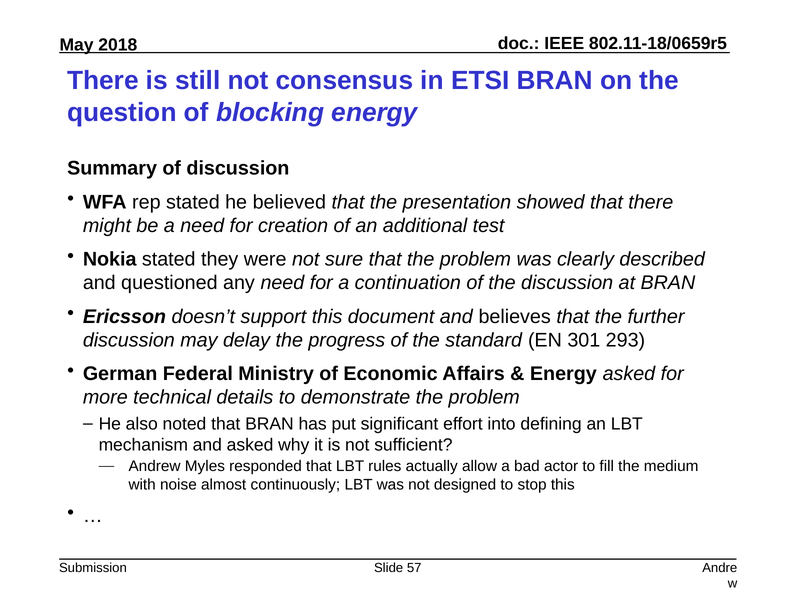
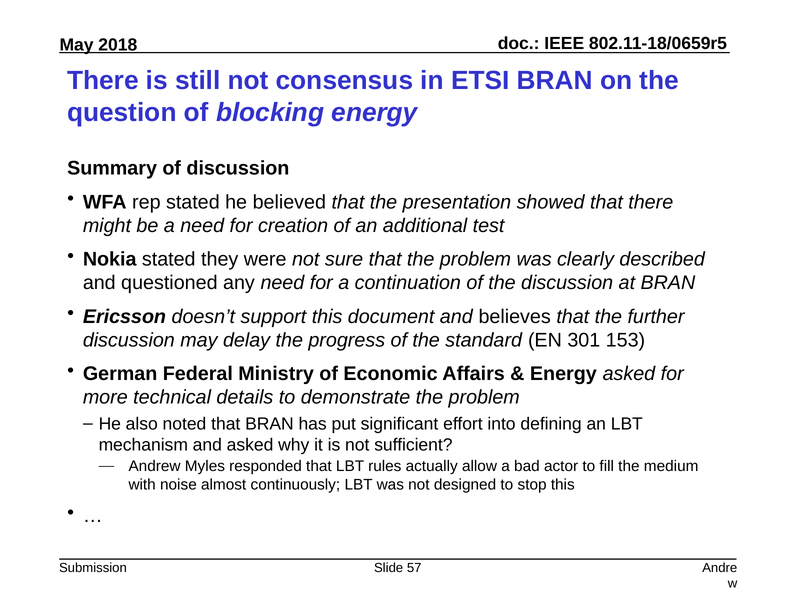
293: 293 -> 153 (625, 340)
